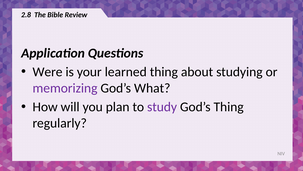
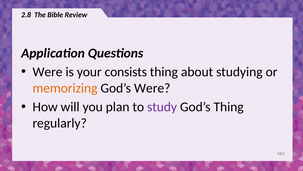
learned: learned -> consists (126, 72)
memorizing colour: purple -> orange (65, 88)
God’s What: What -> Were (152, 88)
